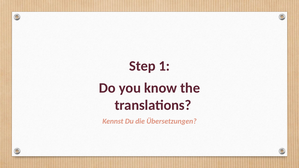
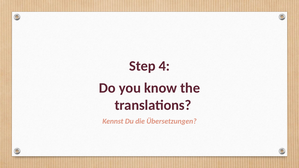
1: 1 -> 4 (164, 66)
